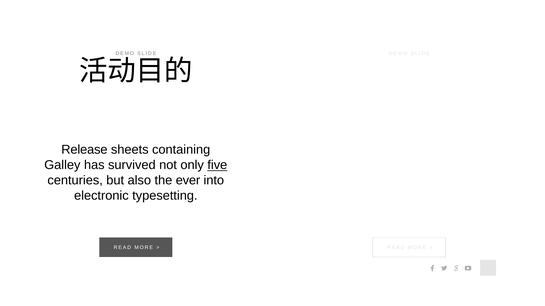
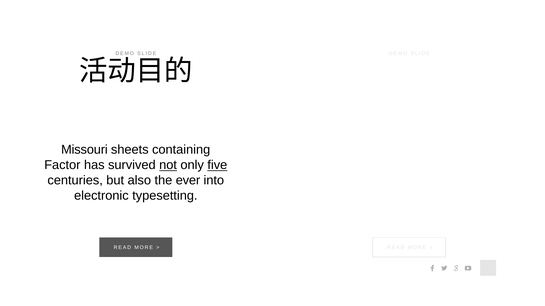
Release: Release -> Missouri (84, 150)
Galley: Galley -> Factor (62, 165)
not underline: none -> present (168, 165)
